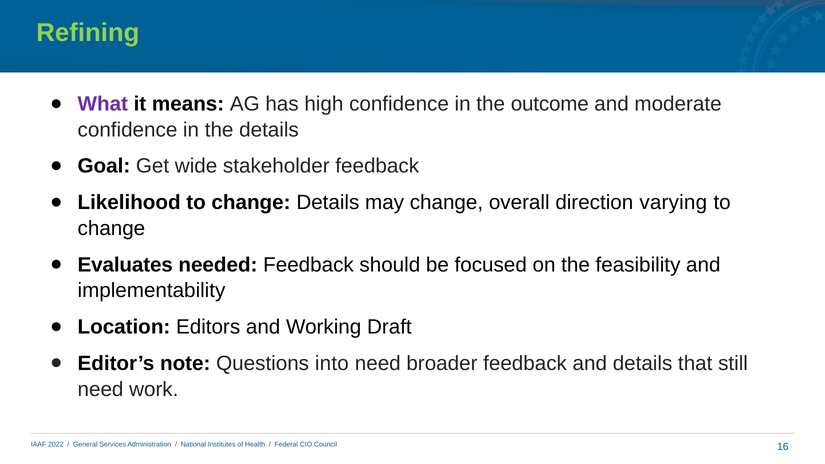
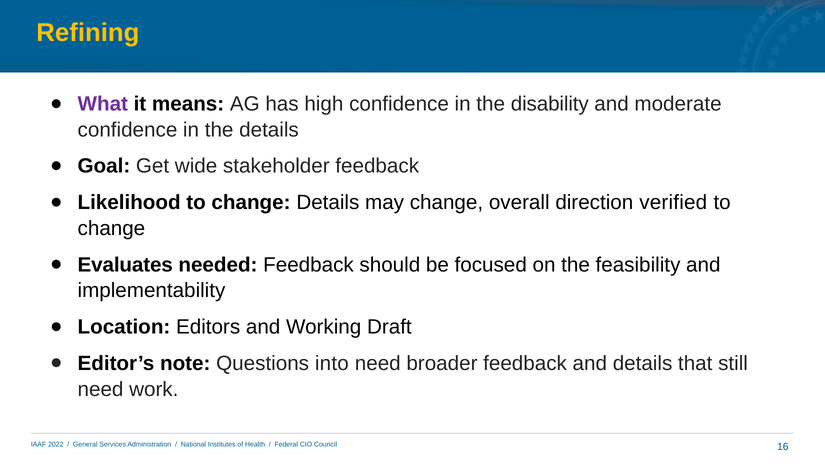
Refining colour: light green -> yellow (88, 33)
outcome: outcome -> disability (550, 104)
varying: varying -> verified (673, 202)
